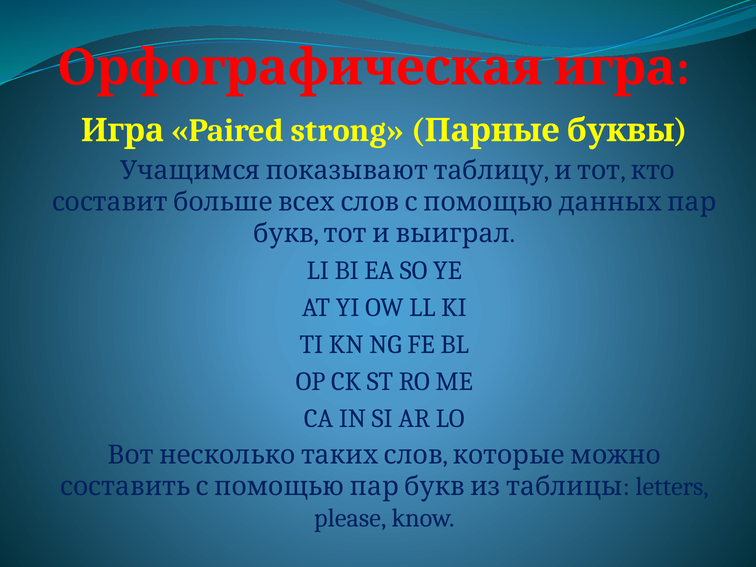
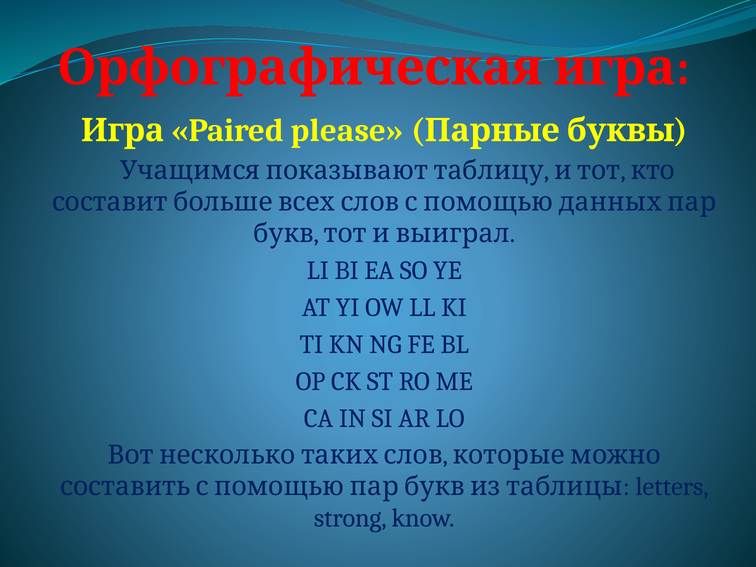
strong: strong -> please (347, 130)
please: please -> strong (350, 518)
